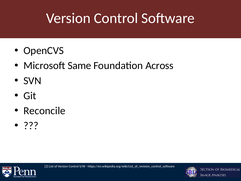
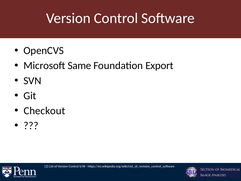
Across: Across -> Export (159, 66)
Reconcile: Reconcile -> Checkout (44, 111)
